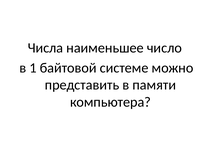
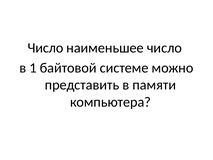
Числа: Числа -> Число (45, 48)
